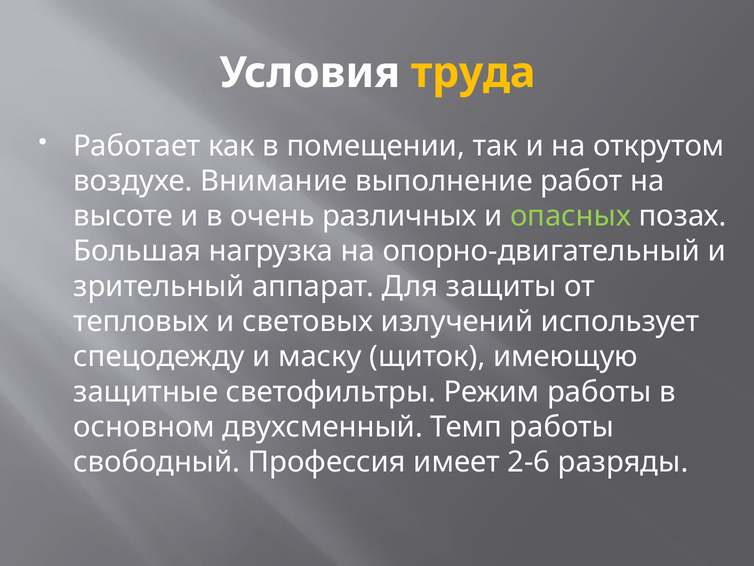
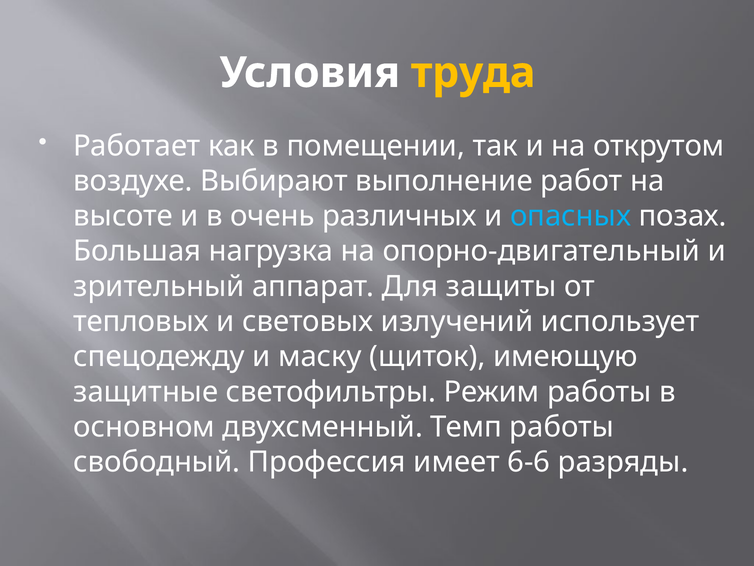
Внимание: Внимание -> Выбирают (274, 181)
опасных colour: light green -> light blue (571, 216)
2-6: 2-6 -> 6-6 (529, 462)
